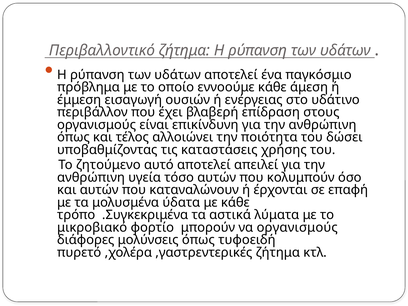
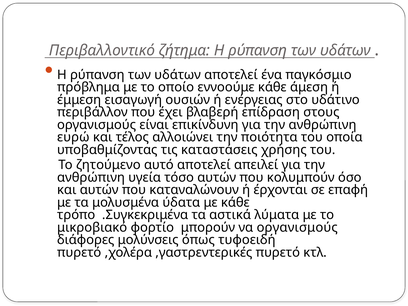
όπως: όπως -> ευρώ (73, 137)
δώσει: δώσει -> οποία (344, 137)
,γαστρεντερικές ζήτημα: ζήτημα -> πυρετό (278, 252)
